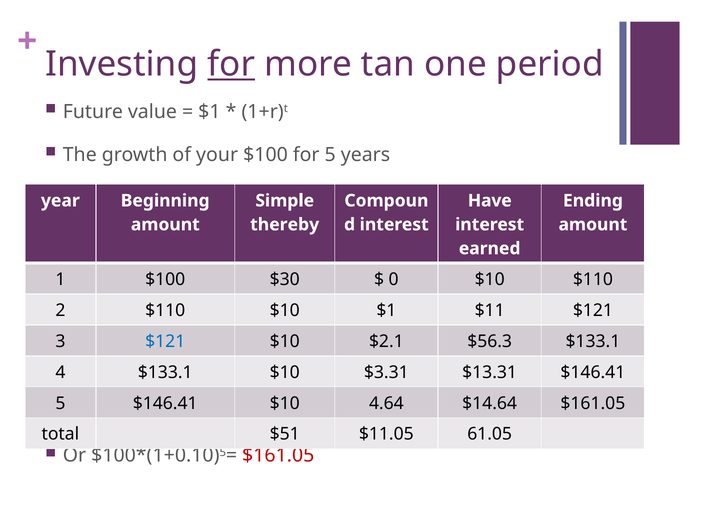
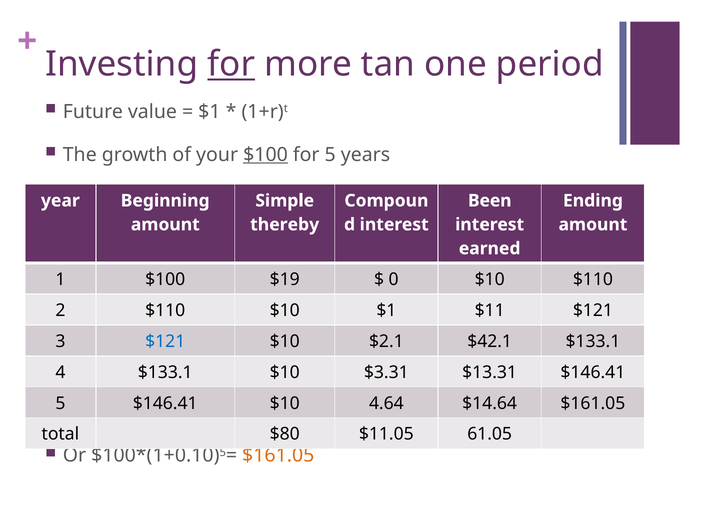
$100 underline: none -> present (265, 155)
Have: Have -> Been (490, 200)
$30: $30 -> $19 (285, 279)
$56.3: $56.3 -> $42.1 (490, 341)
$51: $51 -> $80 (285, 434)
$161.05 colour: red -> orange (278, 455)
